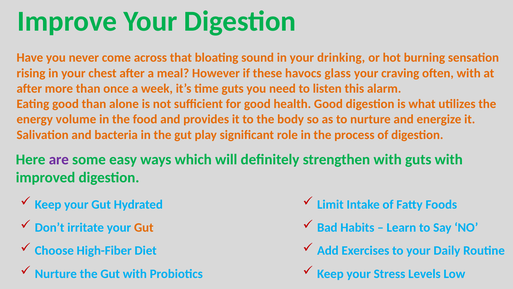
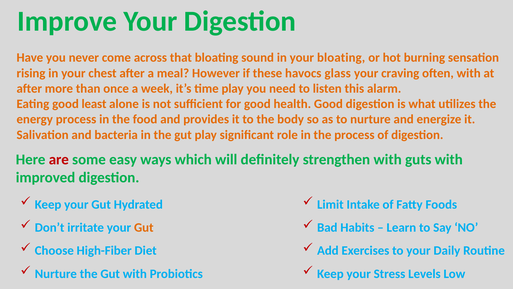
your drinking: drinking -> bloating (341, 58)
time guts: guts -> play (233, 88)
good than: than -> least (94, 104)
energy volume: volume -> process (76, 119)
are colour: purple -> red (59, 159)
